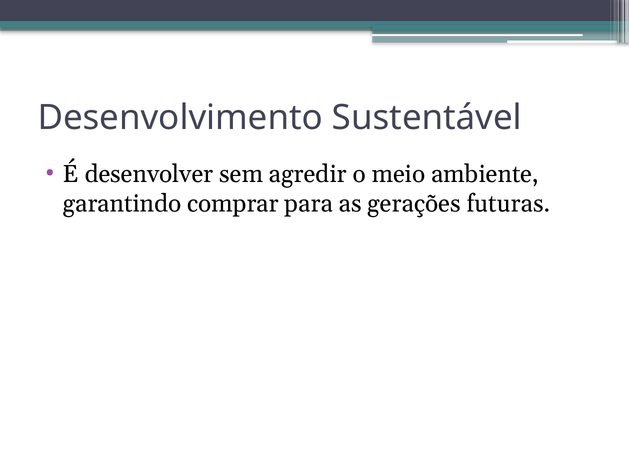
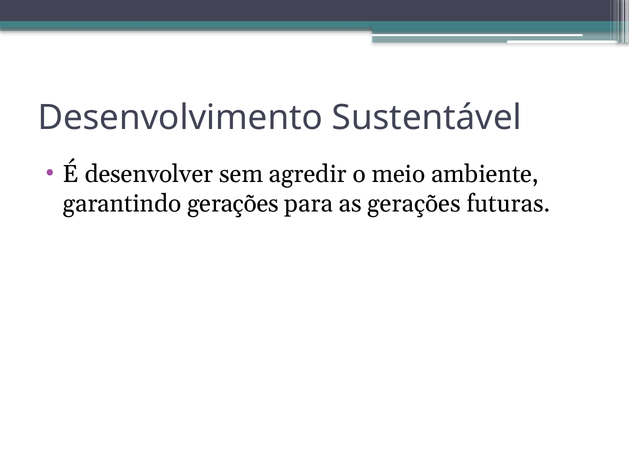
garantindo comprar: comprar -> gerações (233, 204)
